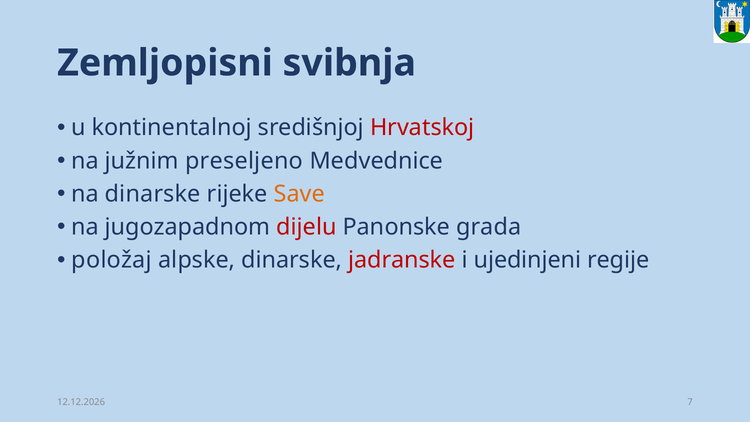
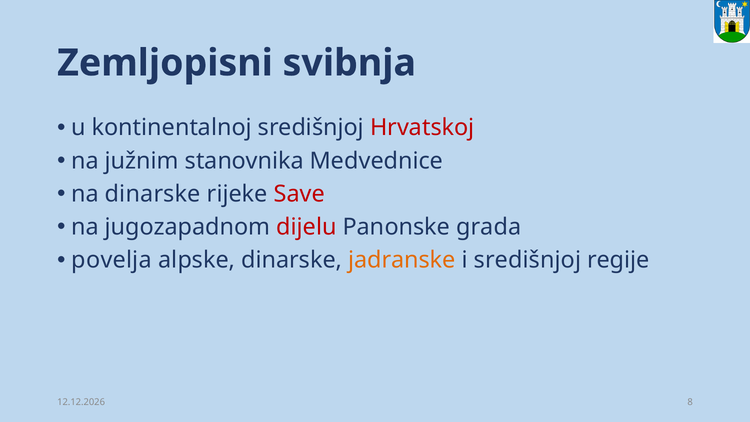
preseljeno: preseljeno -> stanovnika (244, 161)
Save colour: orange -> red (299, 194)
položaj: položaj -> povelja (112, 260)
jadranske colour: red -> orange (402, 260)
i ujedinjeni: ujedinjeni -> središnjoj (527, 260)
7: 7 -> 8 (690, 402)
